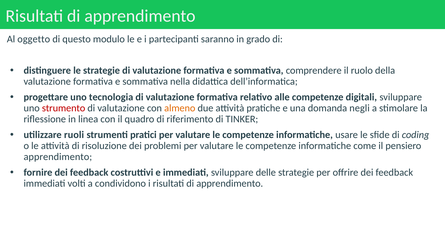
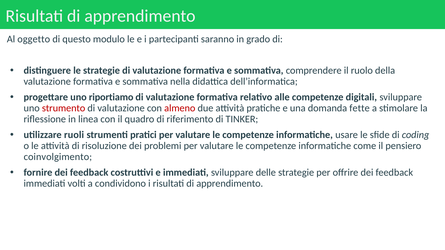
tecnologia: tecnologia -> riportiamo (111, 97)
almeno colour: orange -> red (180, 108)
negli: negli -> fette (360, 108)
apprendimento: apprendimento -> coinvolgimento (58, 157)
